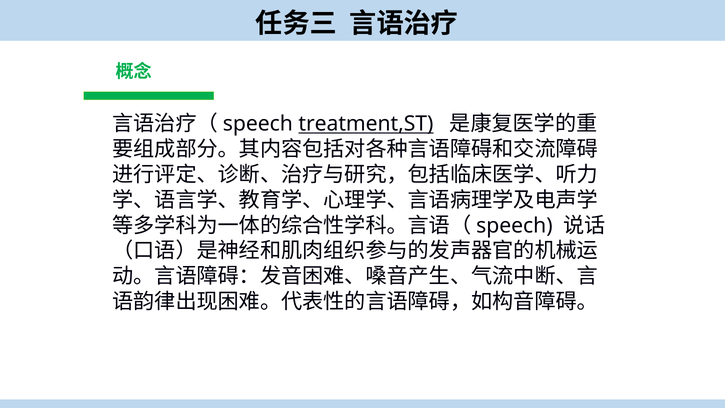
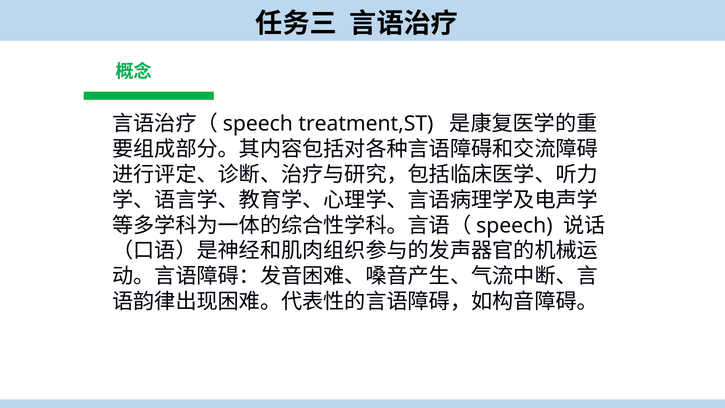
treatment,ST underline: present -> none (366, 124)
